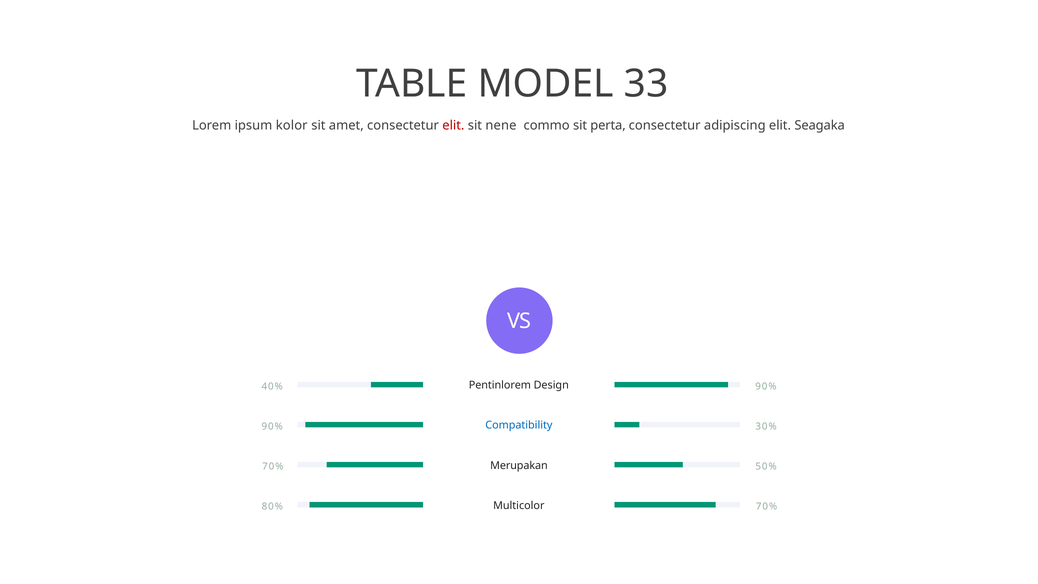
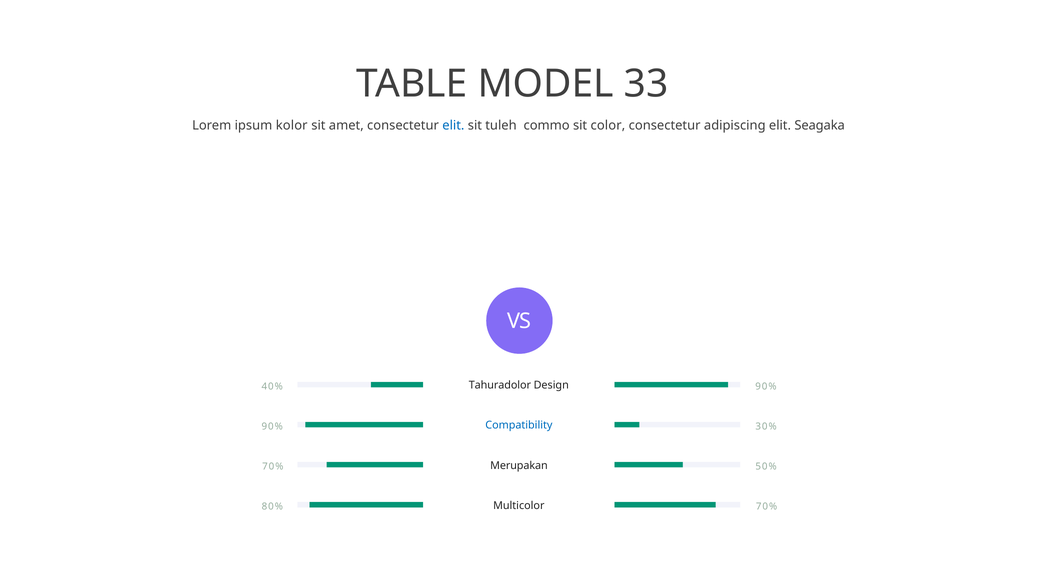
elit colour: red -> blue (453, 126)
nene: nene -> tuleh (501, 126)
perta: perta -> color (608, 126)
Pentinlorem: Pentinlorem -> Tahuradolor (500, 385)
